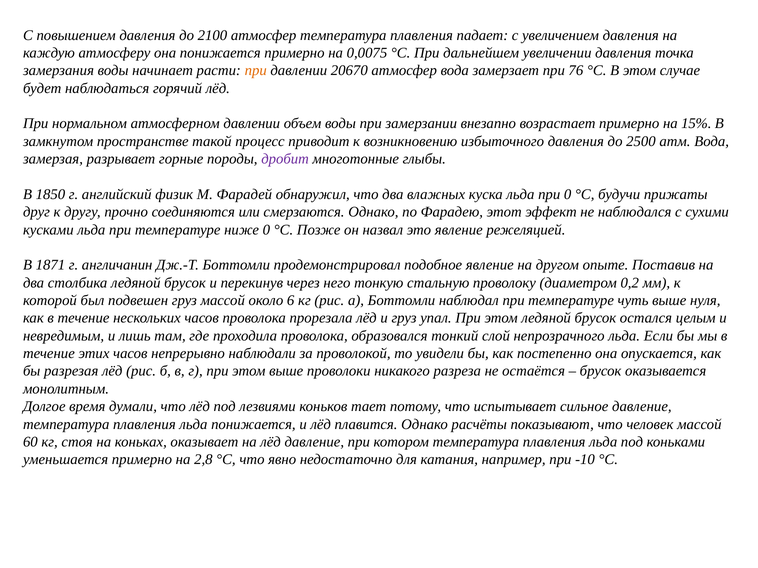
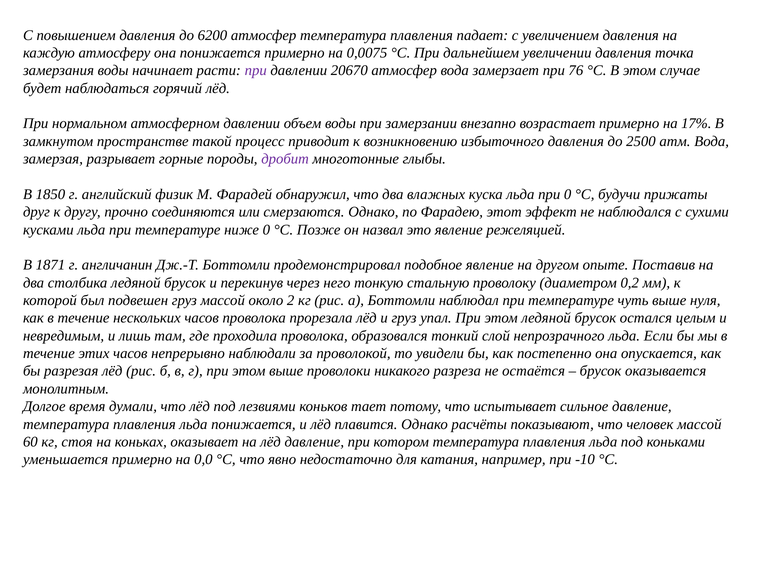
2100: 2100 -> 6200 (212, 35)
при colour: orange -> purple (256, 71)
15%: 15% -> 17% (696, 124)
6: 6 -> 2 (291, 301)
2,8: 2,8 -> 0,0 (203, 460)
